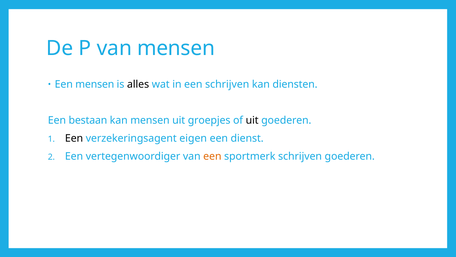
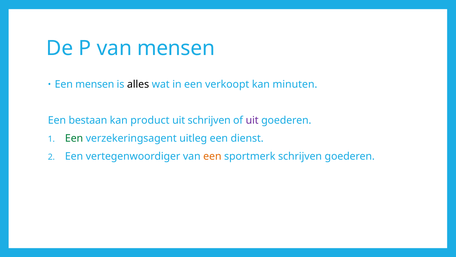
een schrijven: schrijven -> verkoopt (227, 84)
diensten: diensten -> minuten (295, 84)
kan mensen: mensen -> product (150, 120)
uit groepjes: groepjes -> schrijven (209, 120)
uit colour: black -> purple (252, 120)
Een colour: black -> green (74, 138)
eigen: eigen -> uitleg (193, 138)
